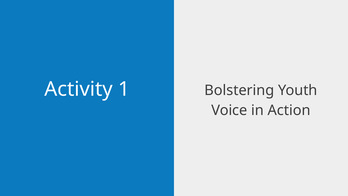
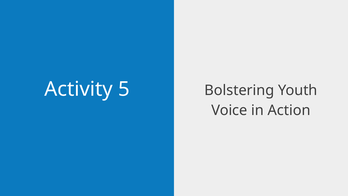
1: 1 -> 5 (124, 89)
